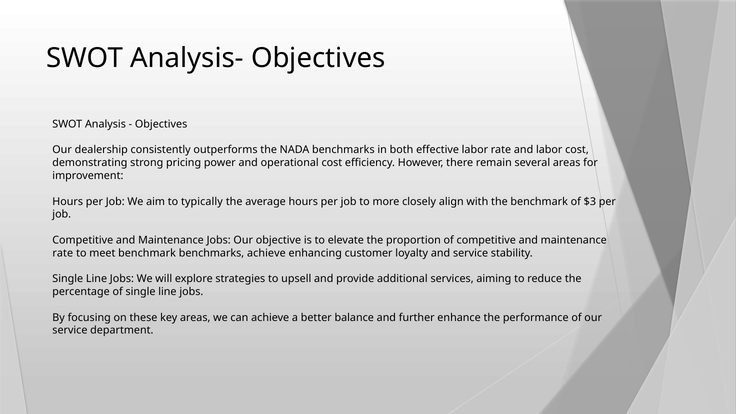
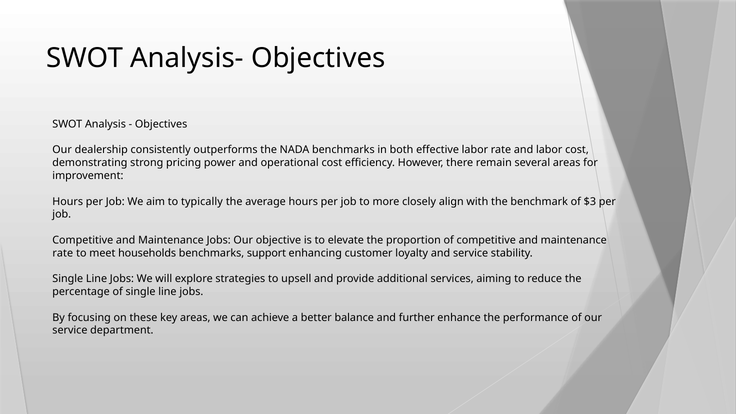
meet benchmark: benchmark -> households (147, 253)
benchmarks achieve: achieve -> support (266, 253)
